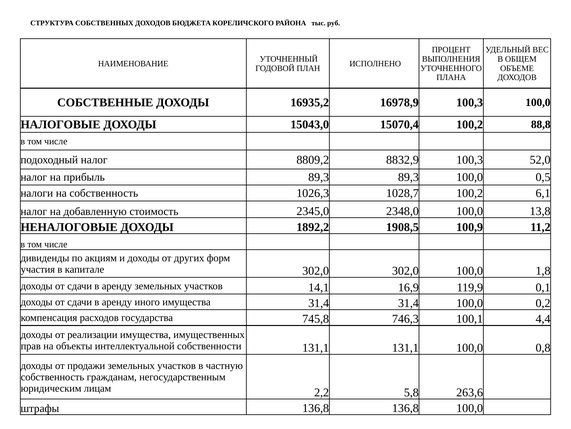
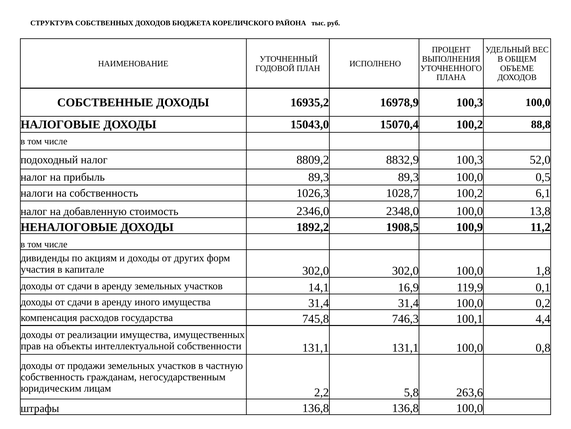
2345,0: 2345,0 -> 2346,0 (313, 211)
